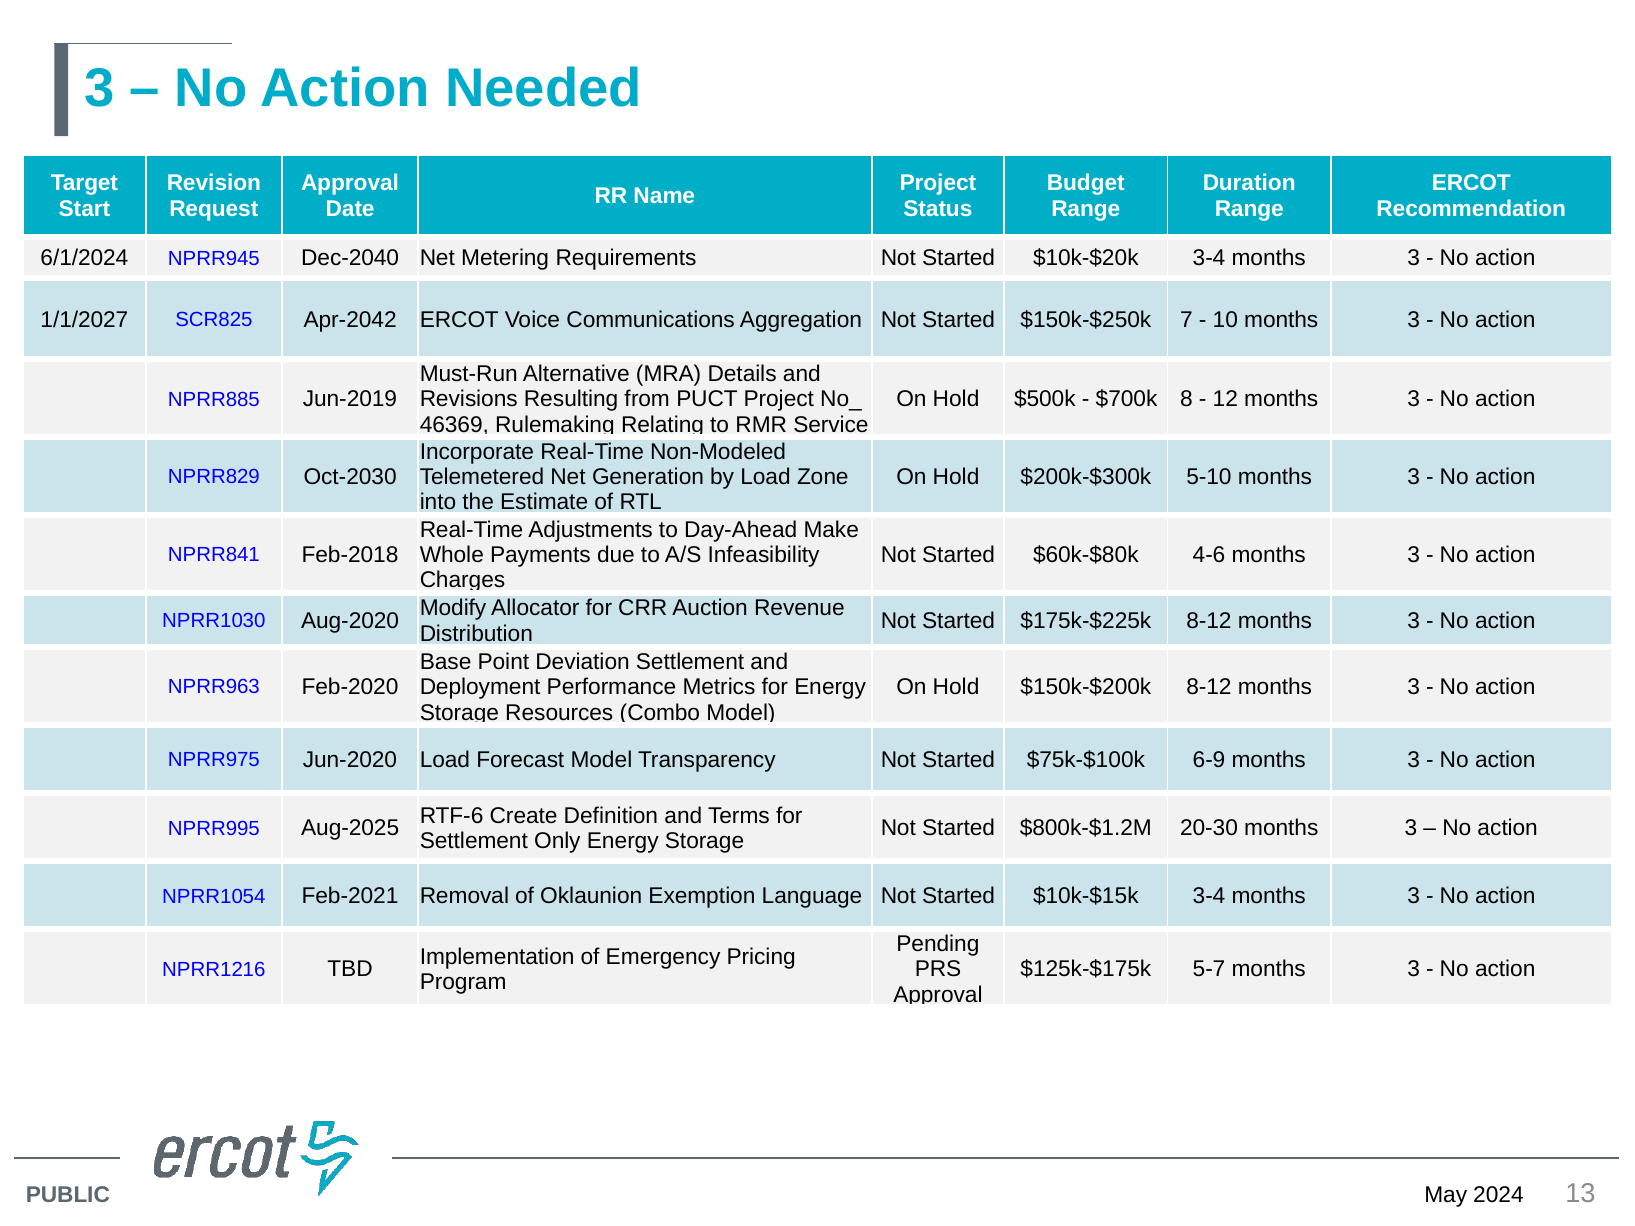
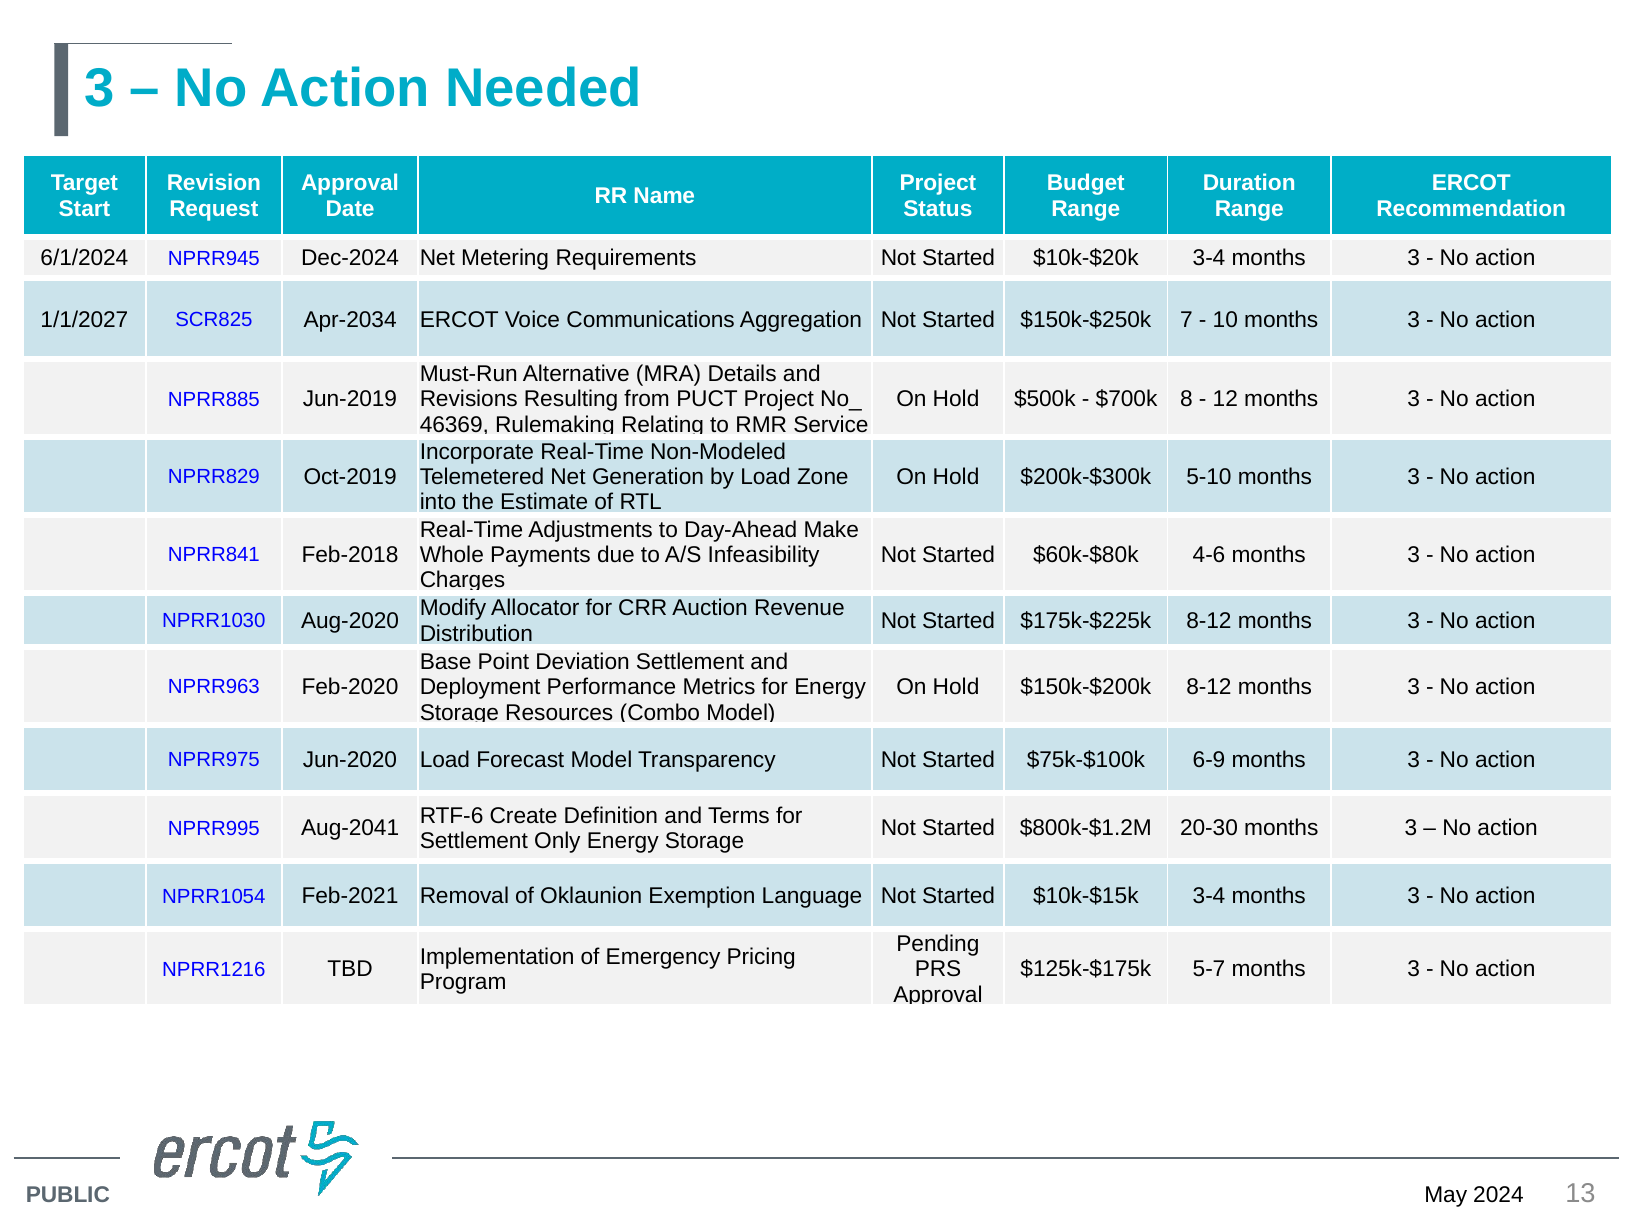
Dec-2040: Dec-2040 -> Dec-2024 (350, 258)
Apr-2042: Apr-2042 -> Apr-2034 (350, 320)
Oct-2030: Oct-2030 -> Oct-2019 (350, 477)
Aug-2025: Aug-2025 -> Aug-2041 (350, 828)
